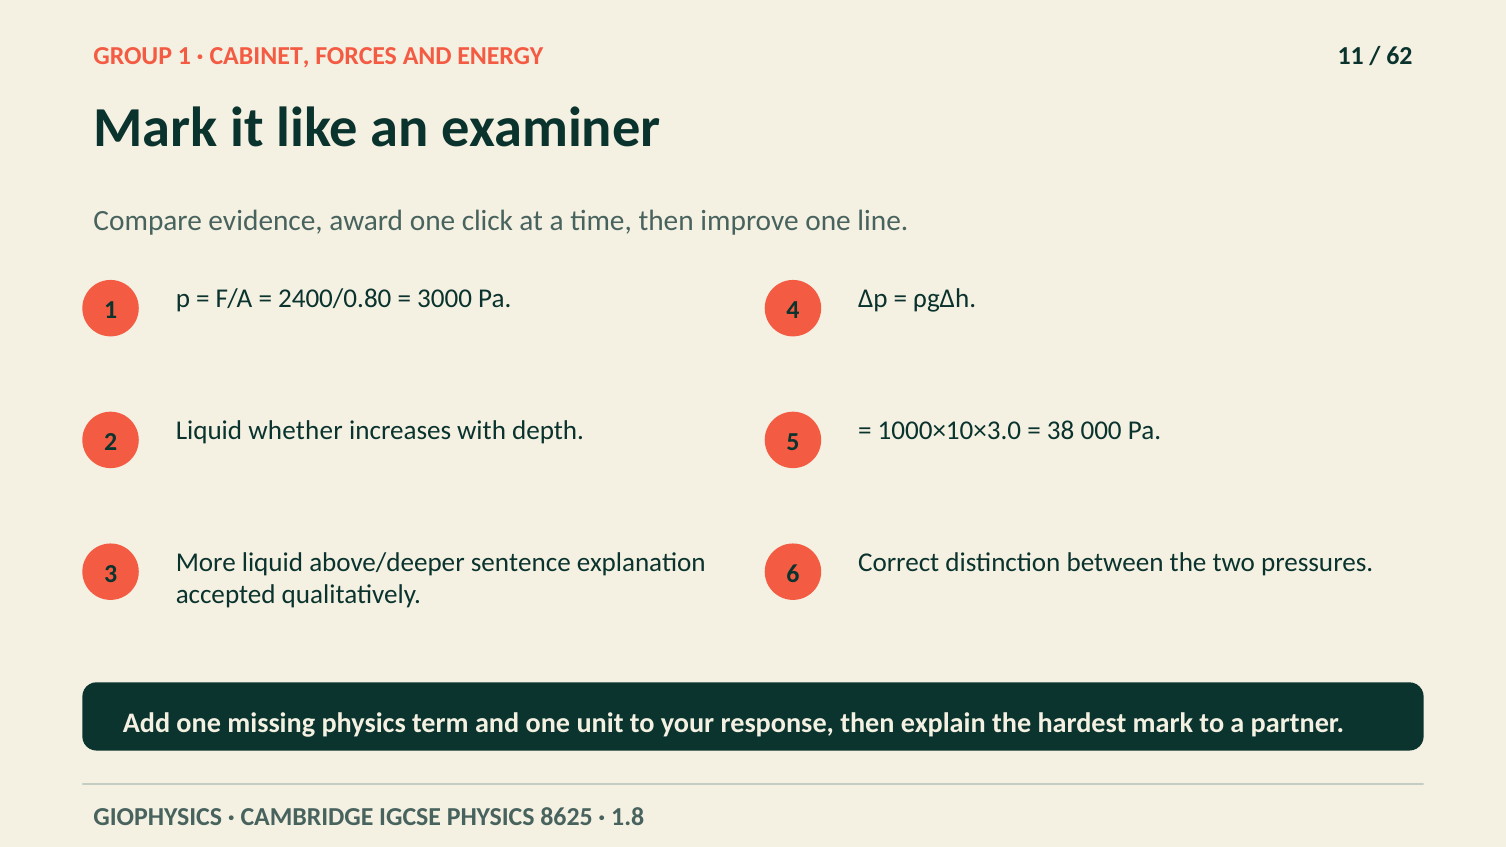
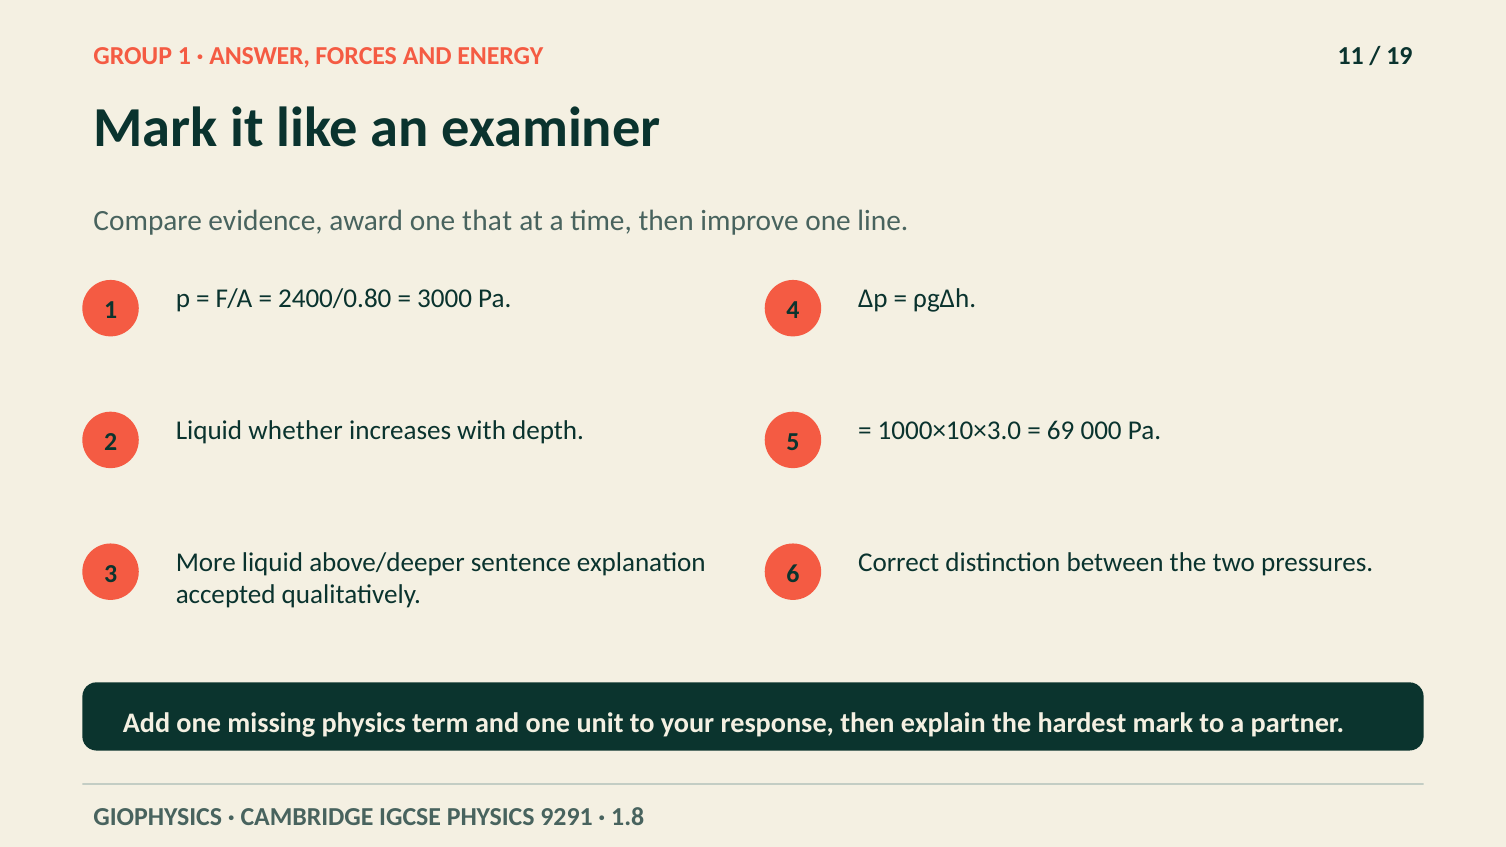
CABINET: CABINET -> ANSWER (260, 56)
62: 62 -> 19 (1399, 56)
click: click -> that (487, 221)
38: 38 -> 69 (1061, 431)
8625: 8625 -> 9291 (567, 817)
